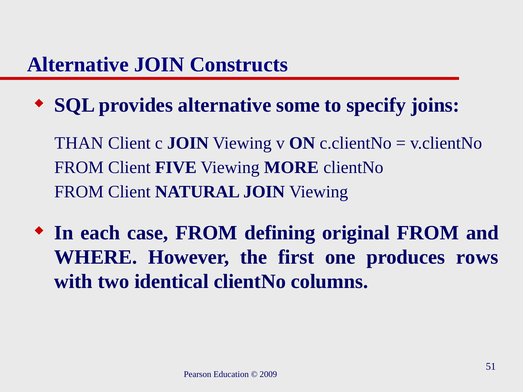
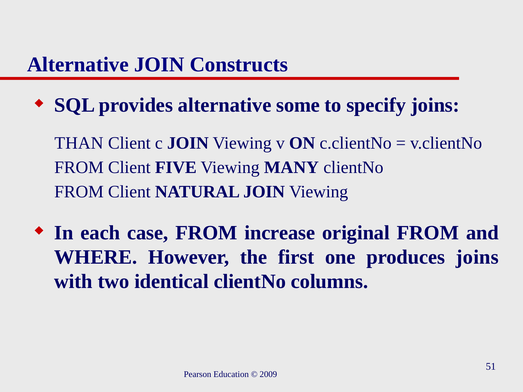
MORE: MORE -> MANY (291, 168)
defining: defining -> increase (280, 233)
produces rows: rows -> joins (477, 257)
